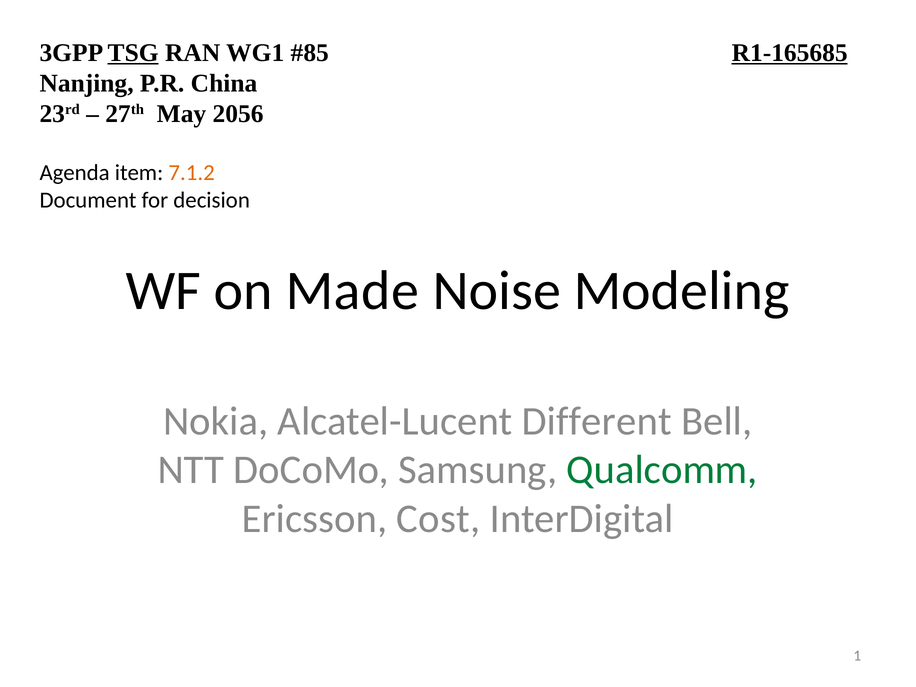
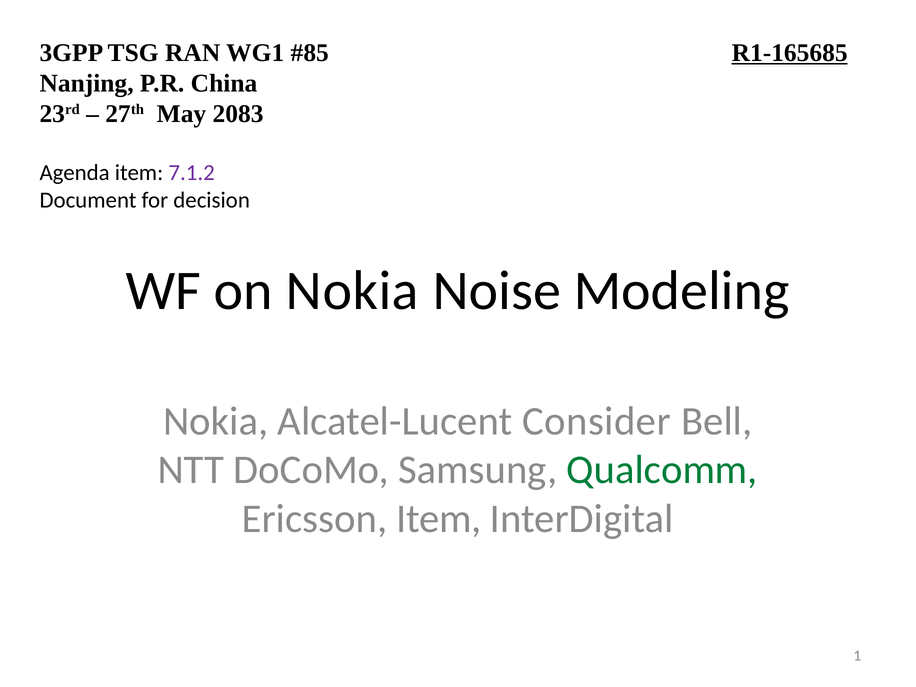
TSG underline: present -> none (133, 53)
2056: 2056 -> 2083 (238, 114)
7.1.2 colour: orange -> purple (192, 172)
on Made: Made -> Nokia (352, 291)
Different: Different -> Consider (597, 421)
Ericsson Cost: Cost -> Item (439, 519)
